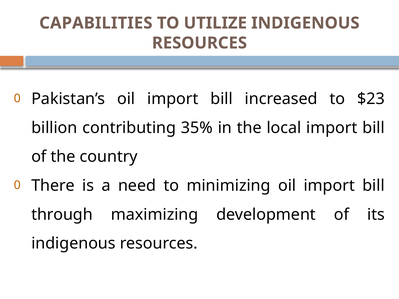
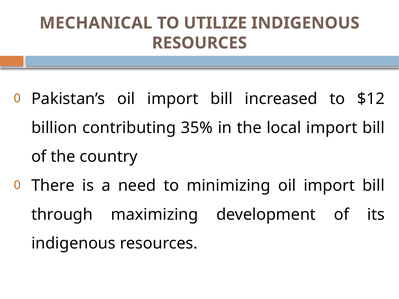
CAPABILITIES: CAPABILITIES -> MECHANICAL (96, 23)
$23: $23 -> $12 (371, 99)
